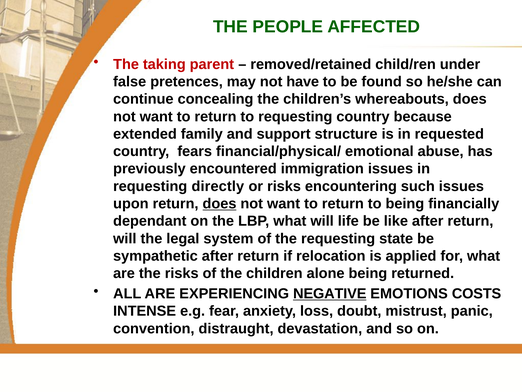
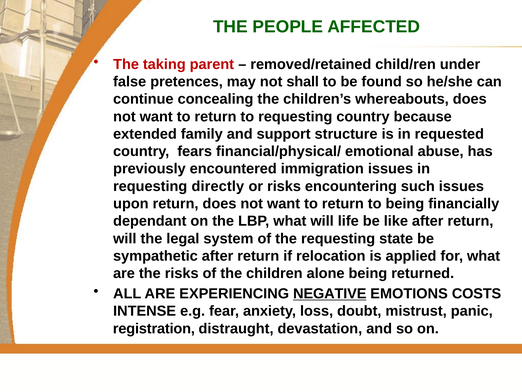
have: have -> shall (303, 82)
does underline: present -> none (219, 203)
convention: convention -> registration (154, 328)
